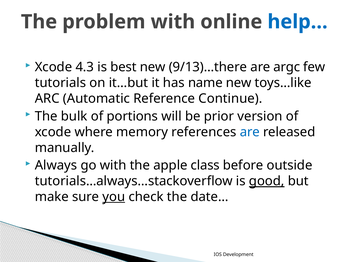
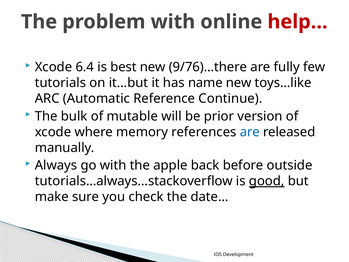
help… colour: blue -> red (298, 22)
4.3: 4.3 -> 6.4 (85, 67)
9/13)…there: 9/13)…there -> 9/76)…there (208, 67)
argc: argc -> fully (287, 67)
portions: portions -> mutable (132, 116)
class: class -> back (205, 165)
you underline: present -> none (114, 197)
